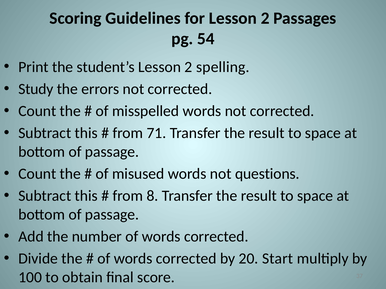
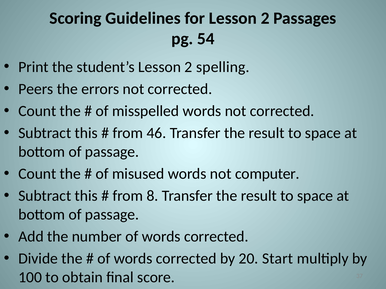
Study: Study -> Peers (36, 89)
71: 71 -> 46 (156, 133)
questions: questions -> computer (267, 174)
